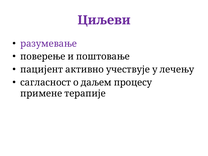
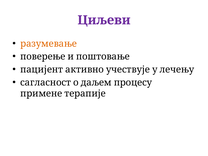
разумевање colour: purple -> orange (49, 44)
